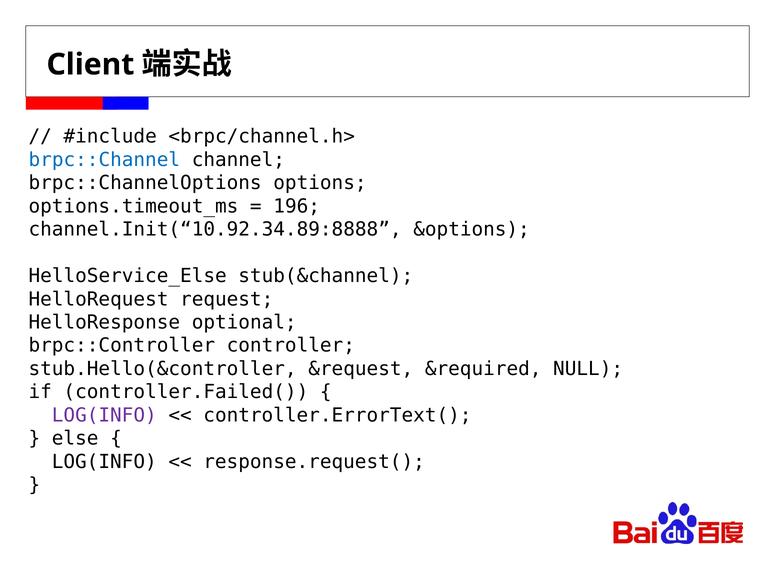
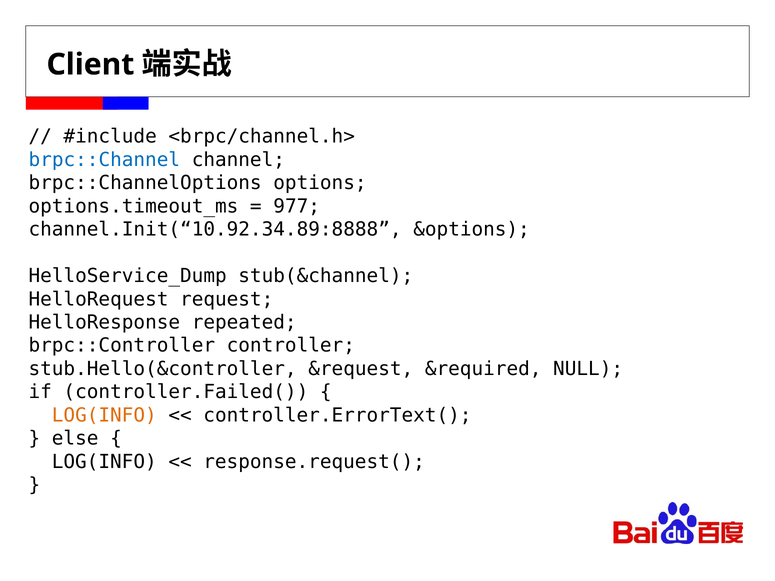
196: 196 -> 977 (297, 206)
HelloService_Else: HelloService_Else -> HelloService_Dump (128, 276)
optional: optional -> repeated (244, 322)
LOG(INFO colour: purple -> orange (104, 415)
